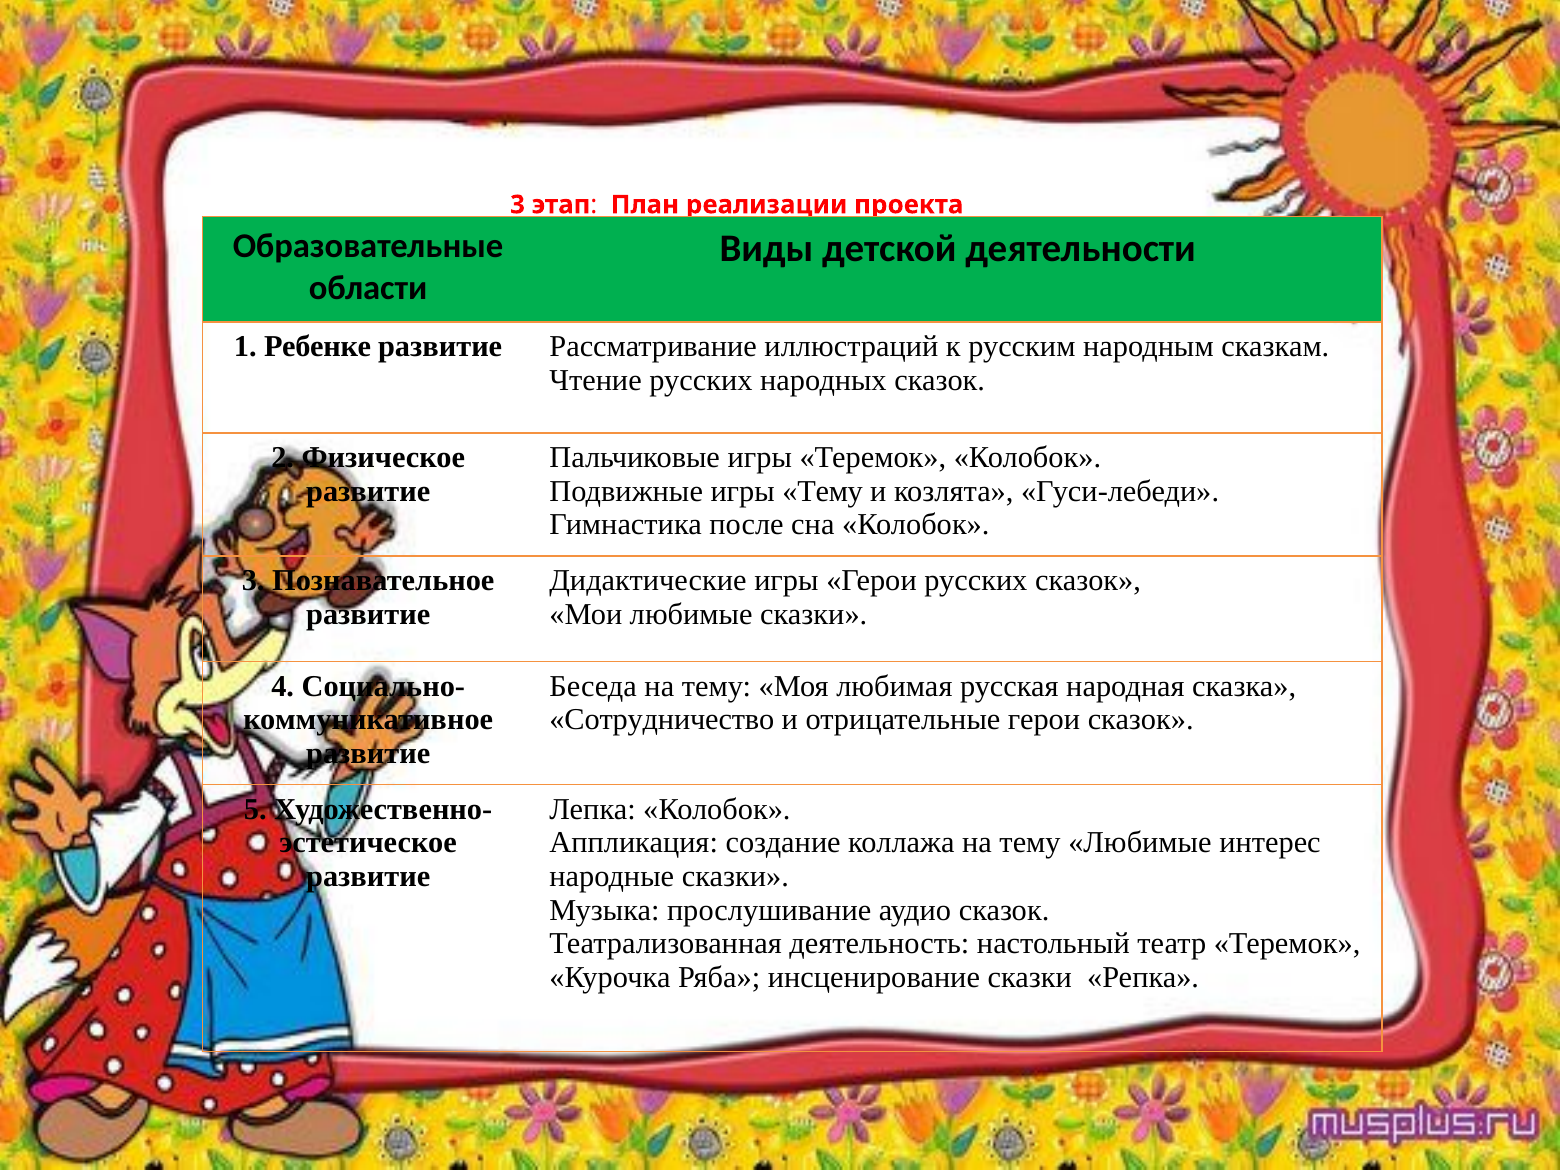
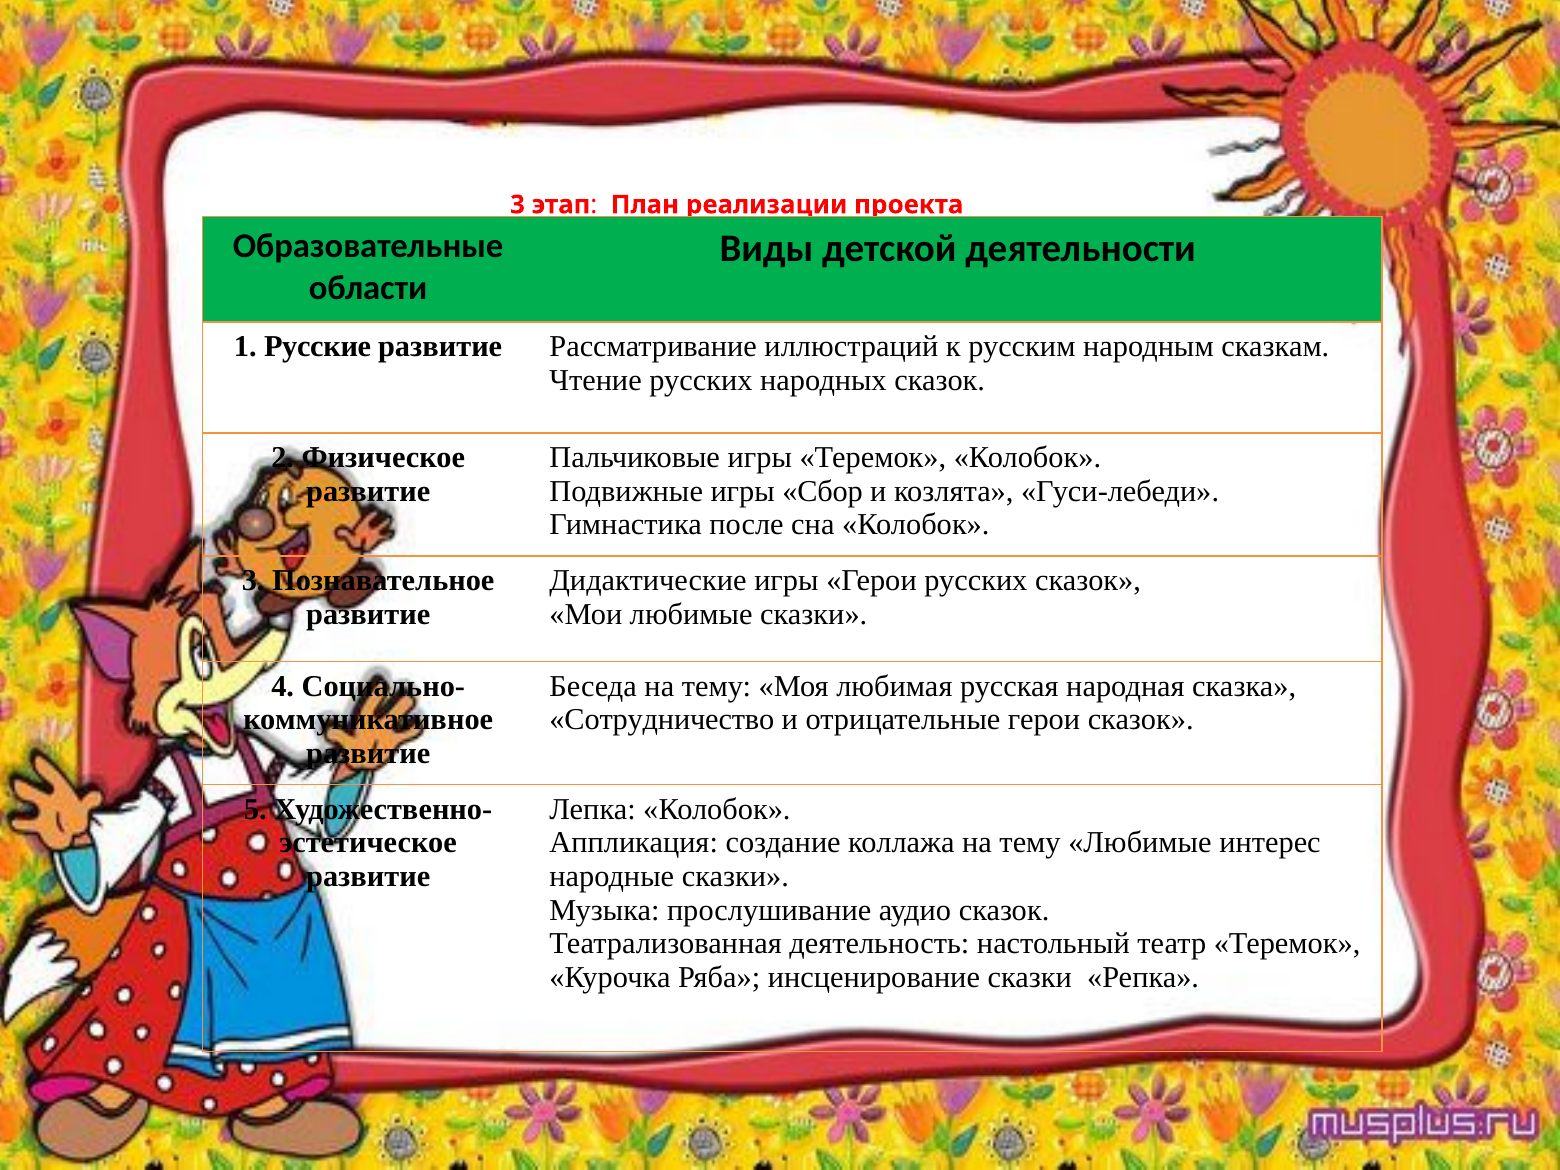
Ребенке: Ребенке -> Русские (318, 347)
игры Тему: Тему -> Сбор (823, 491)
